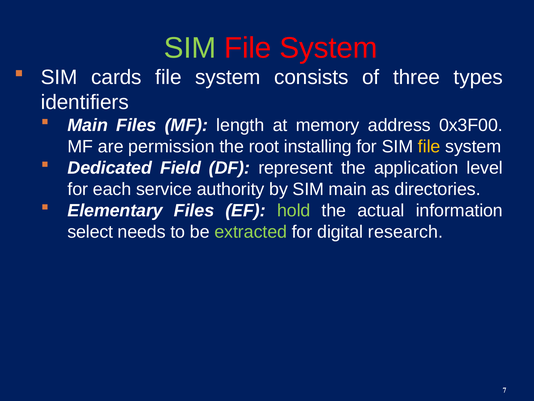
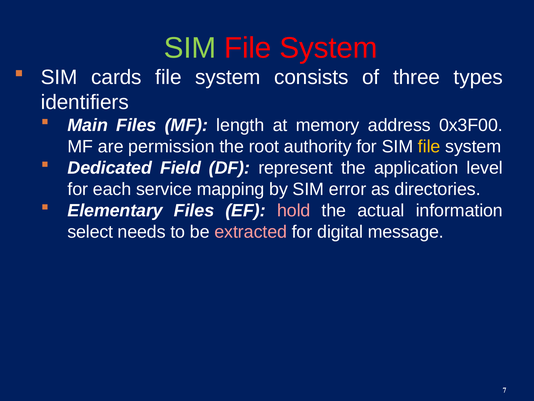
installing: installing -> authority (318, 146)
authority: authority -> mapping (231, 189)
SIM main: main -> error (348, 189)
hold colour: light green -> pink (294, 210)
extracted colour: light green -> pink (251, 232)
research: research -> message (406, 232)
